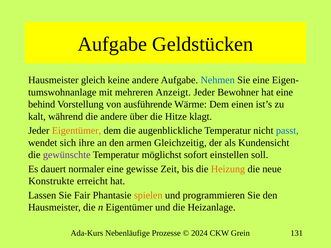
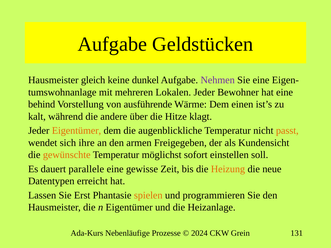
keine andere: andere -> dunkel (145, 80)
Nehmen colour: blue -> purple (218, 80)
Anzeigt: Anzeigt -> Lokalen (173, 92)
passt colour: blue -> orange (287, 131)
Gleichzeitig: Gleichzeitig -> Freigegeben (180, 143)
gewünschte colour: purple -> orange (67, 155)
normaler: normaler -> parallele (86, 169)
Konstrukte: Konstrukte -> Datentypen (51, 181)
Fair: Fair -> Erst (82, 195)
